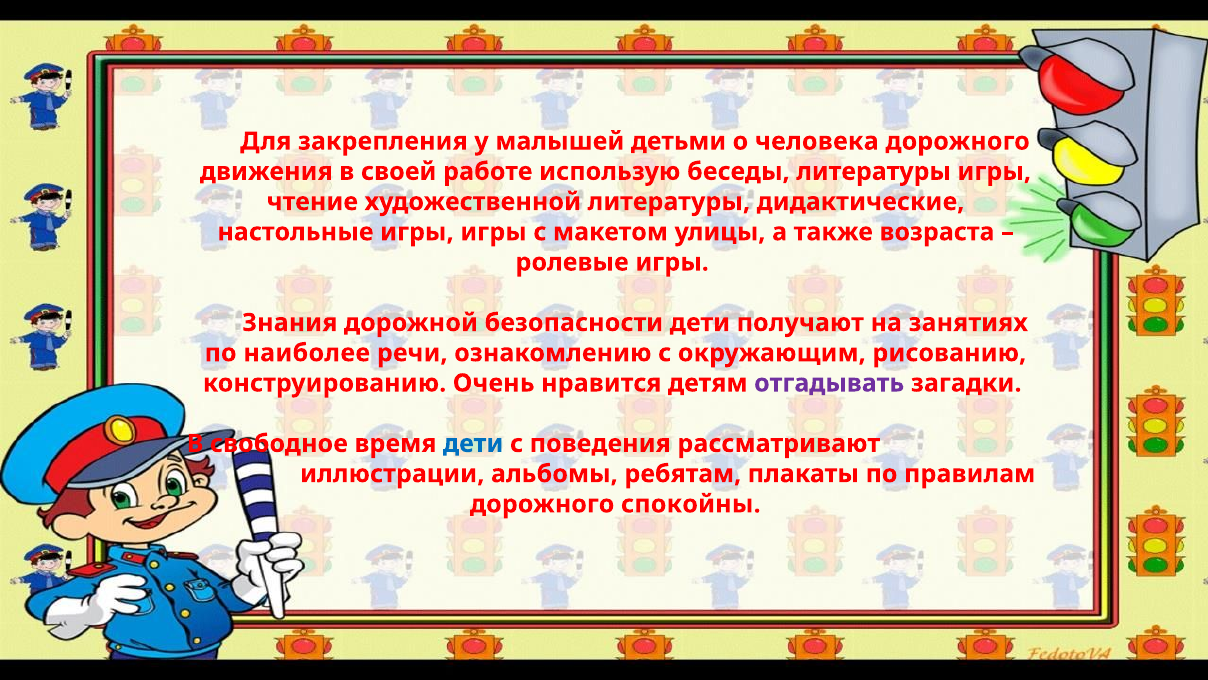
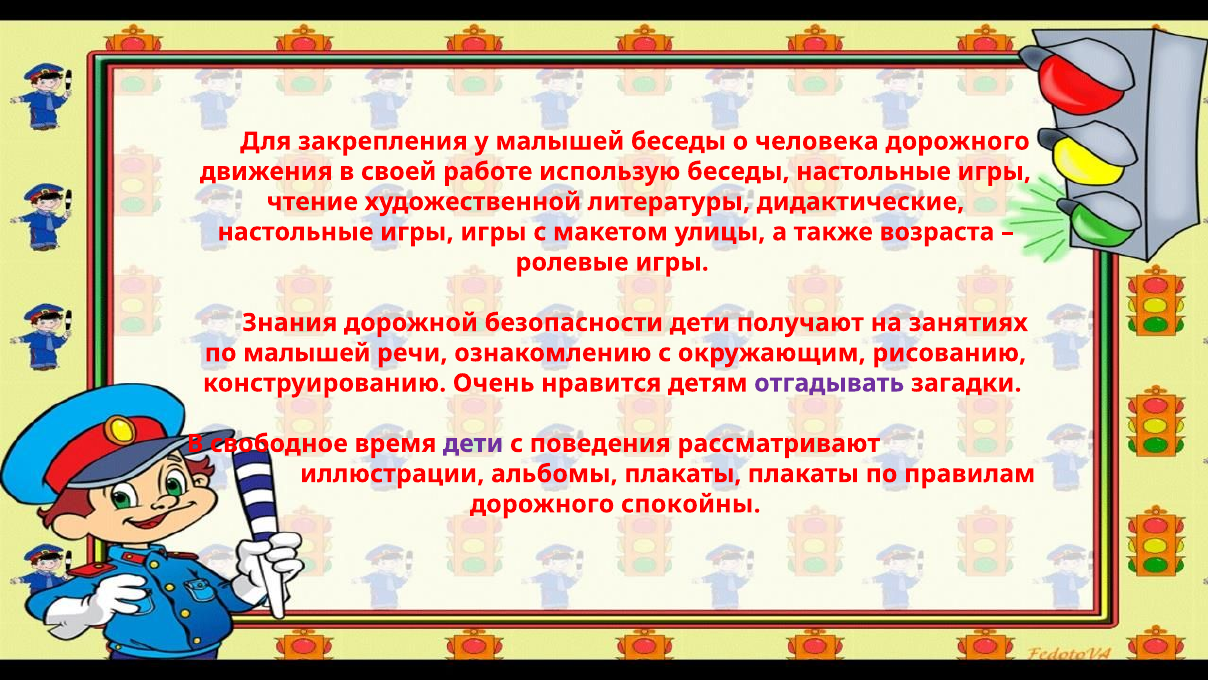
малышей детьми: детьми -> беседы (679, 141)
беседы литературы: литературы -> настольные (874, 171)
по наиболее: наиболее -> малышей (307, 353)
дети colour: blue -> purple (473, 443)
альбомы ребятам: ребятам -> плакаты (683, 474)
